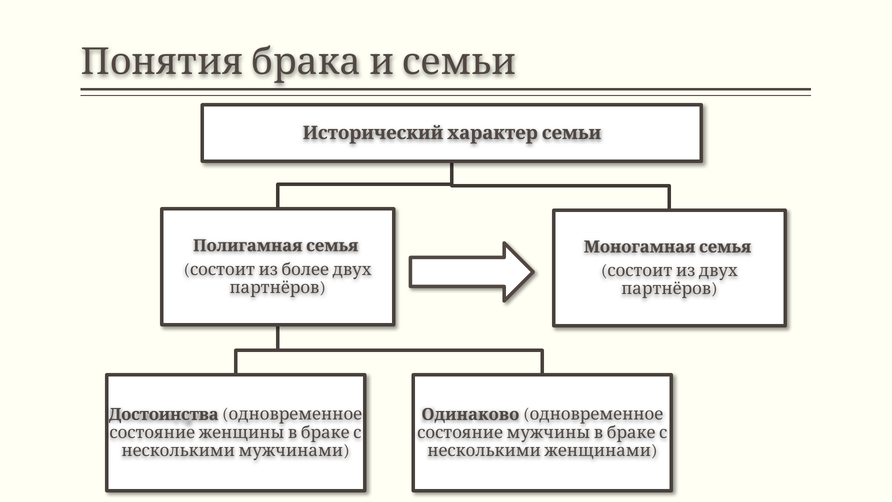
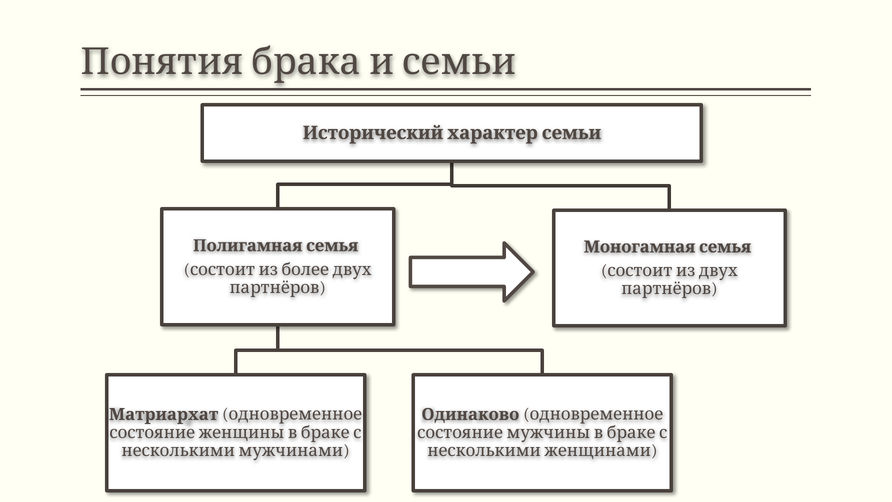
Достоинства: Достоинства -> Матриархат (164, 414)
